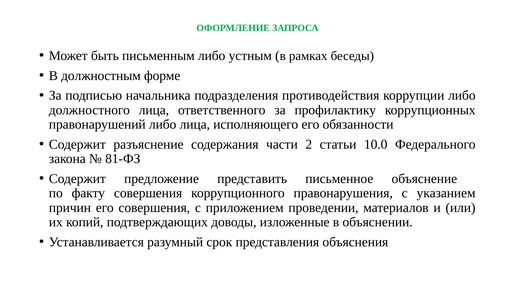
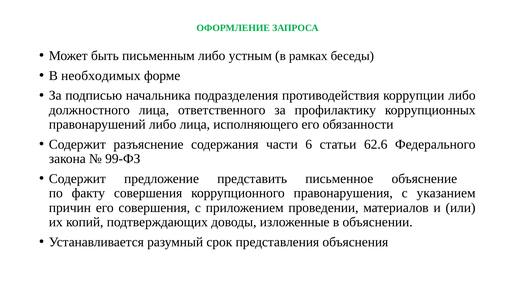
должностным: должностным -> необходимых (101, 76)
2: 2 -> 6 (309, 144)
10.0: 10.0 -> 62.6 (376, 144)
81-ФЗ: 81-ФЗ -> 99-ФЗ (123, 159)
